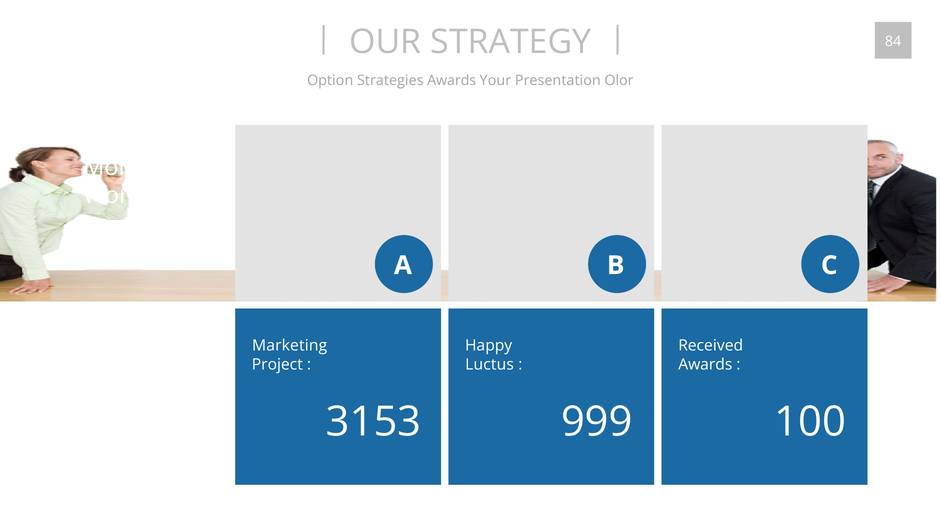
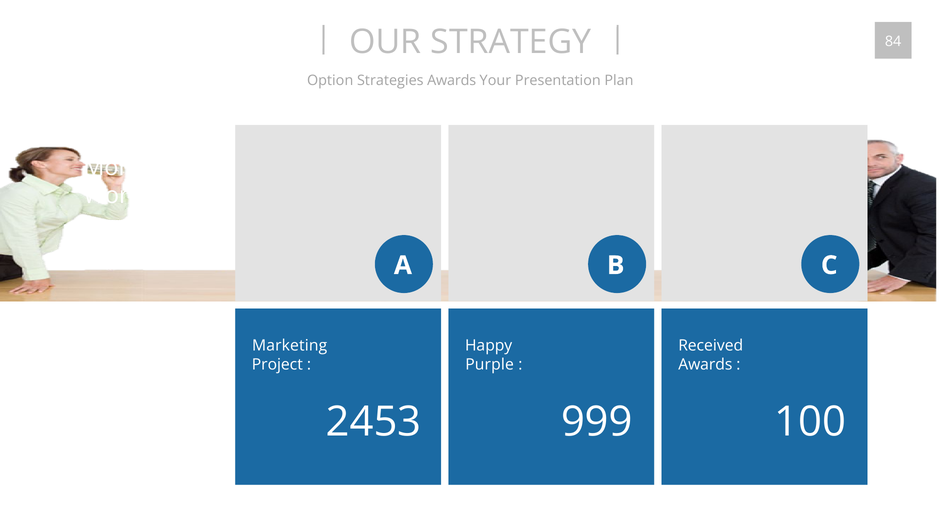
Olor: Olor -> Plan (619, 80)
Luctus: Luctus -> Purple (490, 365)
3153: 3153 -> 2453 (374, 422)
